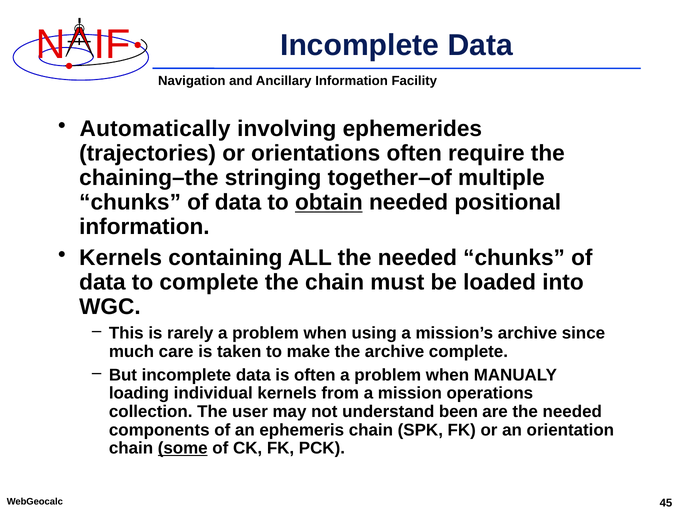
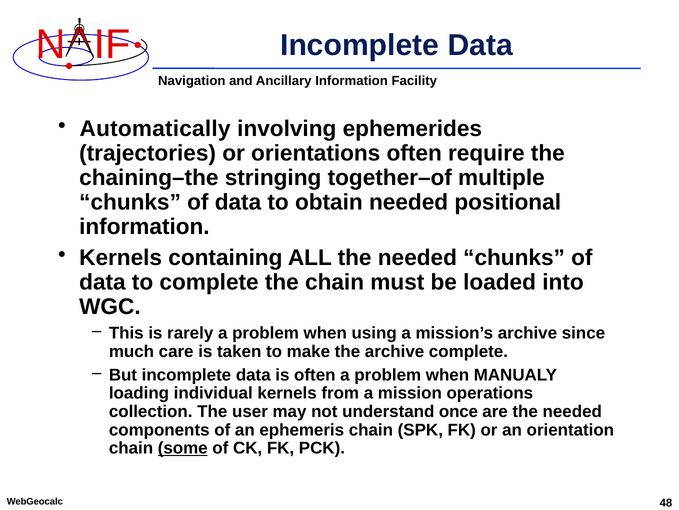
obtain underline: present -> none (329, 202)
been: been -> once (459, 411)
45: 45 -> 48 (666, 503)
